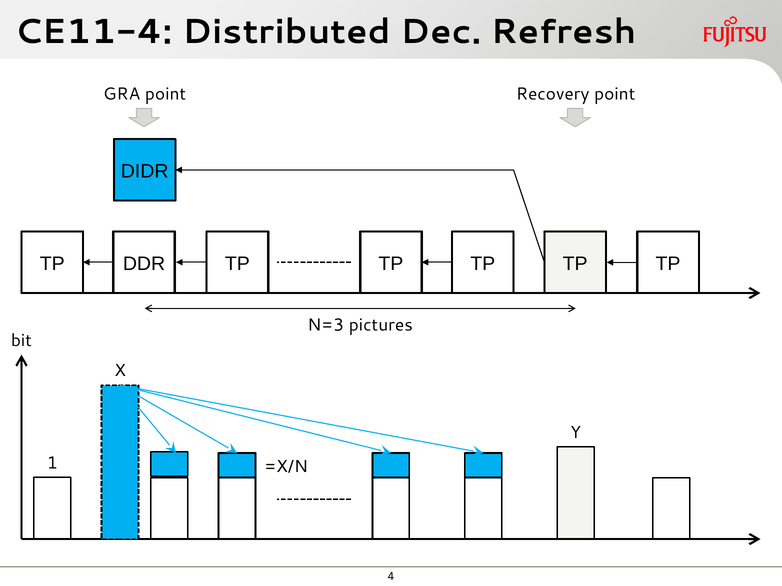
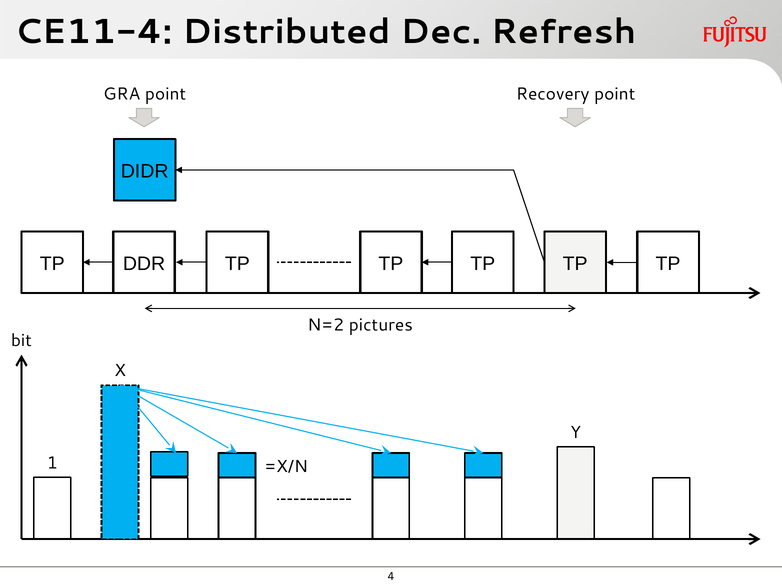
N=3: N=3 -> N=2 (326, 325)
